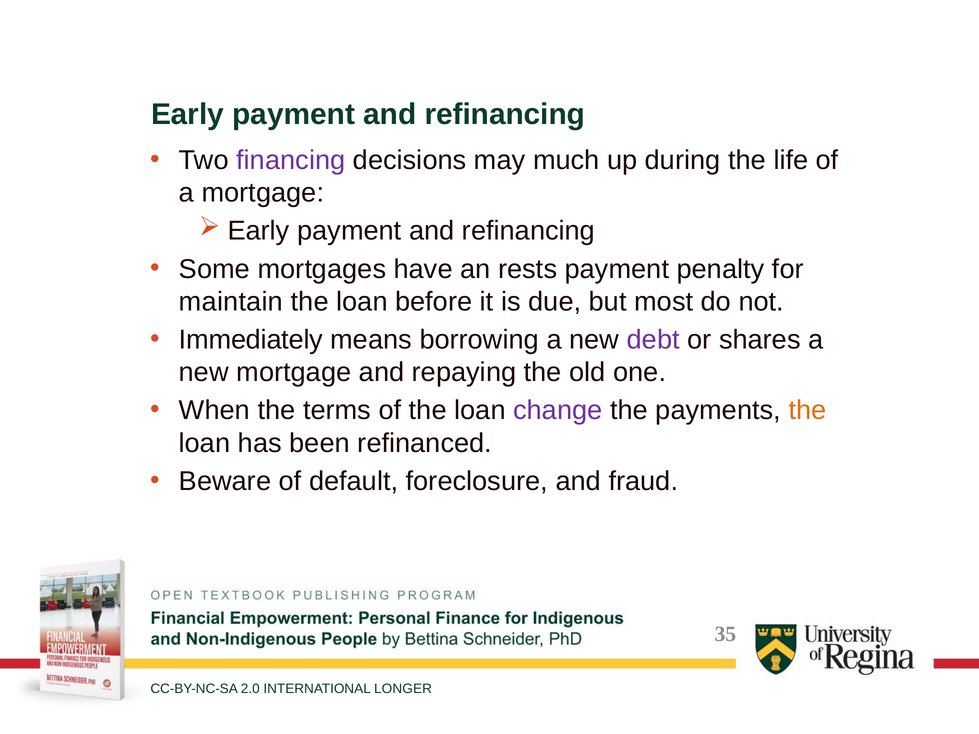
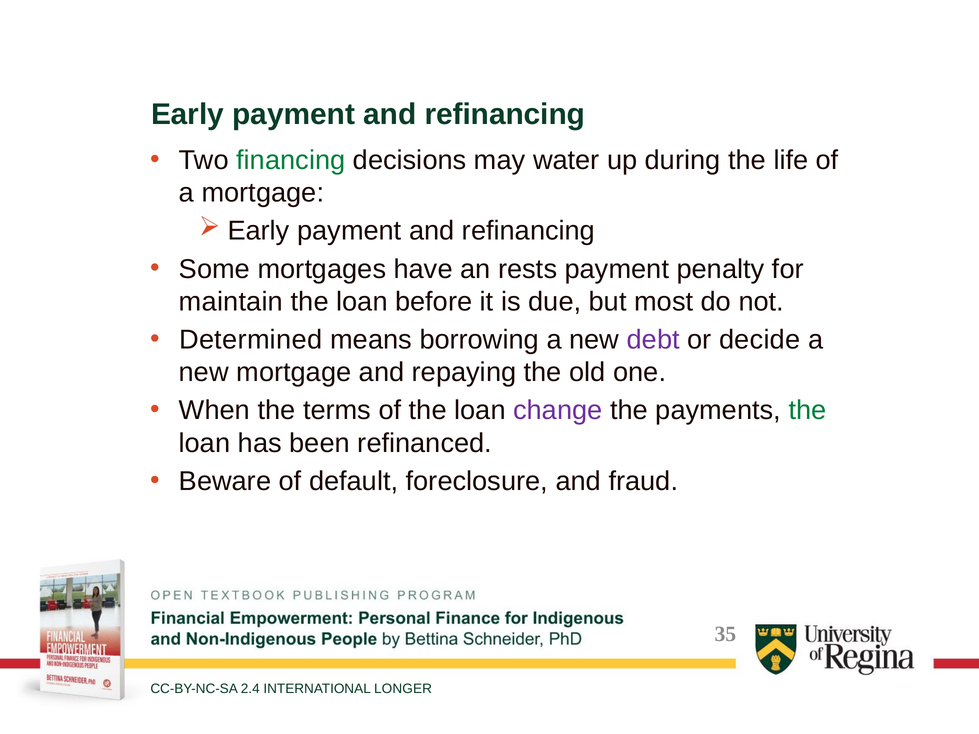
financing colour: purple -> green (291, 160)
much: much -> water (566, 160)
Immediately: Immediately -> Determined (251, 340)
shares: shares -> decide (760, 340)
the colour: orange -> green (808, 411)
2.0: 2.0 -> 2.4 (250, 689)
